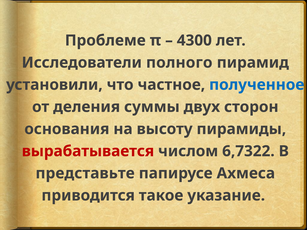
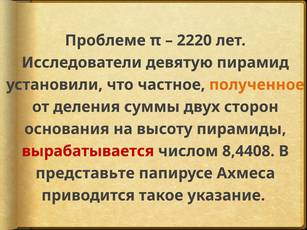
4300: 4300 -> 2220 (194, 40)
полного: полного -> девятую (179, 63)
полученное colour: blue -> orange (257, 85)
6,7322: 6,7322 -> 8,4408 (248, 151)
